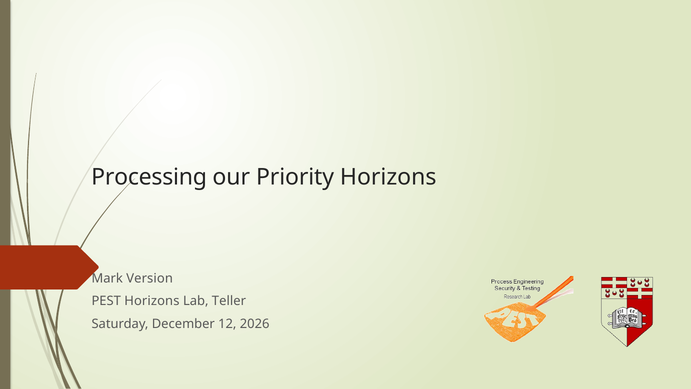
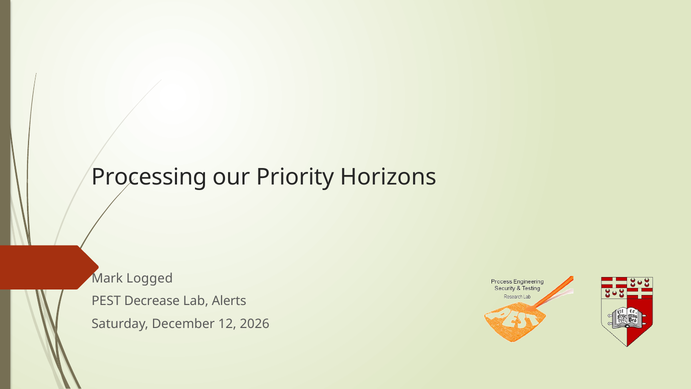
Version: Version -> Logged (150, 278)
PEST Horizons: Horizons -> Decrease (152, 301)
Teller: Teller -> Alerts (229, 301)
